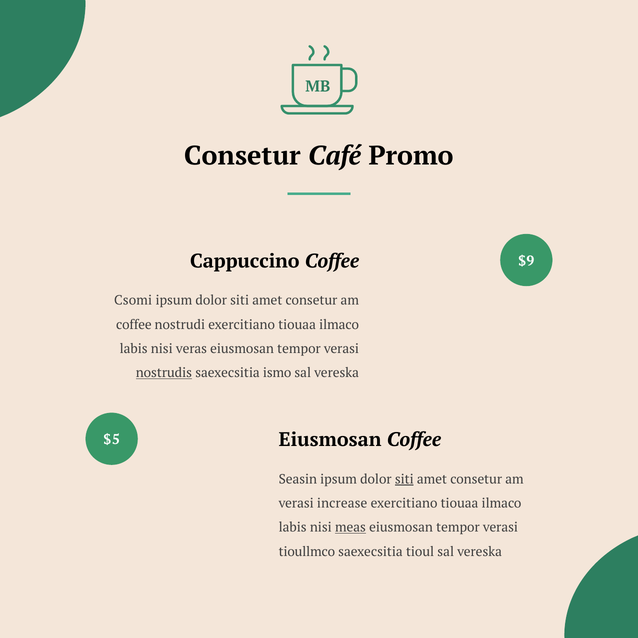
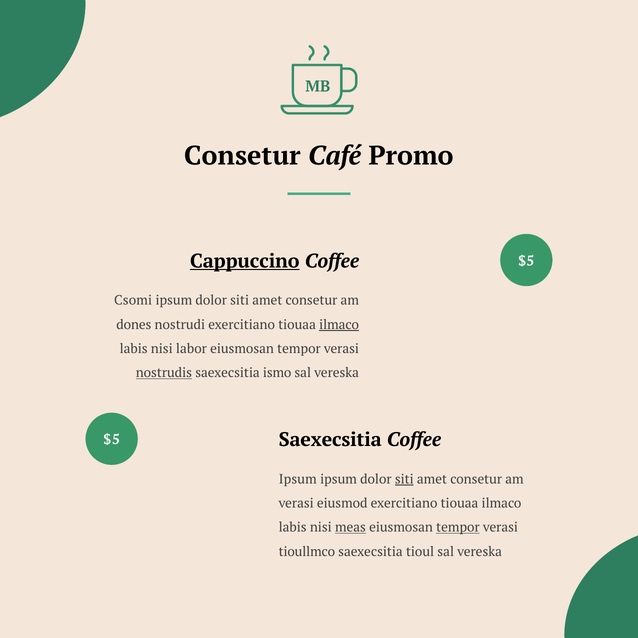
Cappuccino underline: none -> present (245, 261)
$9: $9 -> $5 (526, 261)
coffee: coffee -> dones (134, 325)
ilmaco underline: none -> present (339, 325)
veras: veras -> labor (191, 349)
Eiusmosan: Eiusmosan -> Saexecsitia (330, 440)
Seasin: Seasin -> Ipsum (298, 479)
increase: increase -> eiusmod (342, 503)
tempor underline: none -> present (458, 528)
